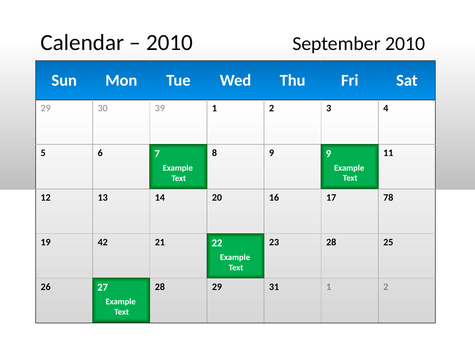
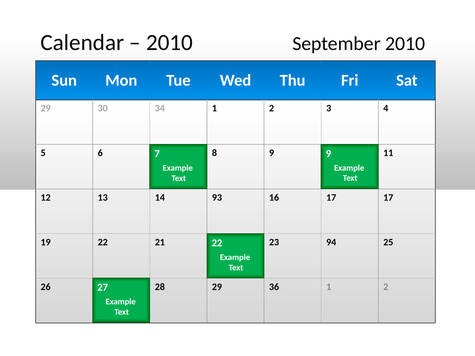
39: 39 -> 34 (160, 108)
20: 20 -> 93 (217, 198)
17 78: 78 -> 17 (388, 198)
19 42: 42 -> 22 (103, 242)
23 28: 28 -> 94 (331, 242)
31: 31 -> 36 (274, 287)
